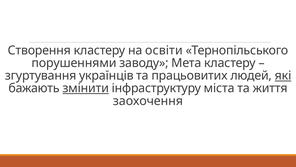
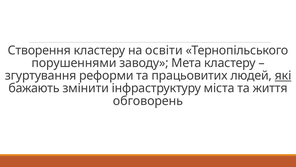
українців: українців -> реформи (106, 75)
змінити underline: present -> none (86, 88)
заохочення: заохочення -> обговорень (148, 101)
